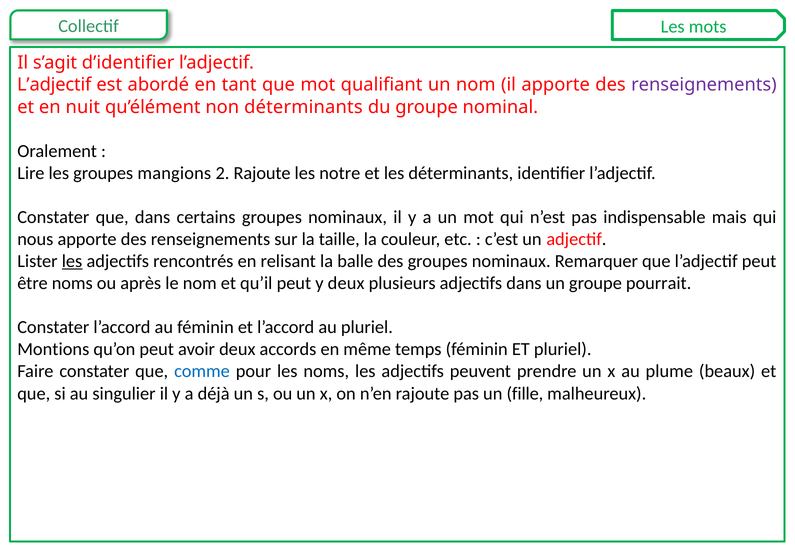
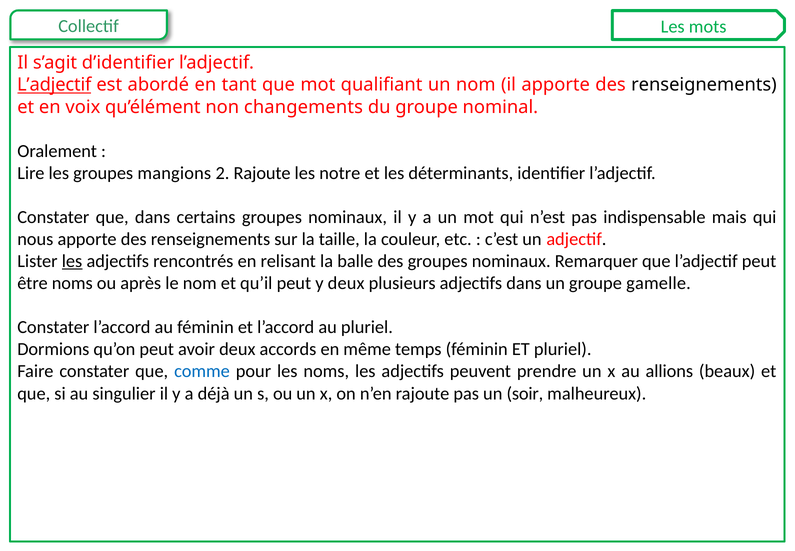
L’adjectif underline: none -> present (54, 85)
renseignements colour: purple -> black (704, 85)
nuit: nuit -> voix (83, 107)
non déterminants: déterminants -> changements (303, 107)
pourrait: pourrait -> gamelle (659, 283)
Montions: Montions -> Dormions (53, 349)
plume: plume -> allions (669, 371)
fille: fille -> soir (525, 393)
